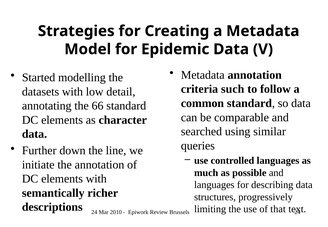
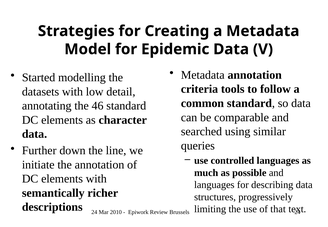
such: such -> tools (233, 89)
66: 66 -> 46 (98, 106)
